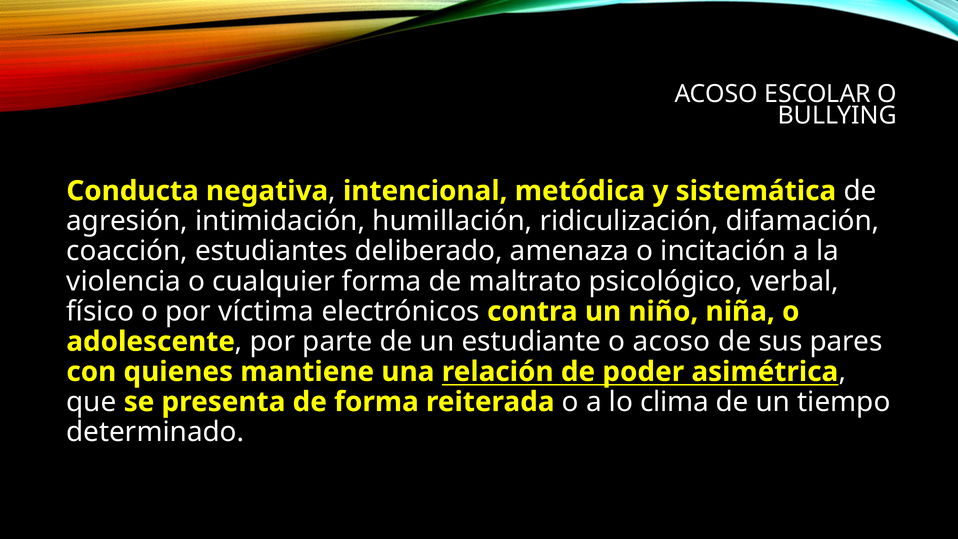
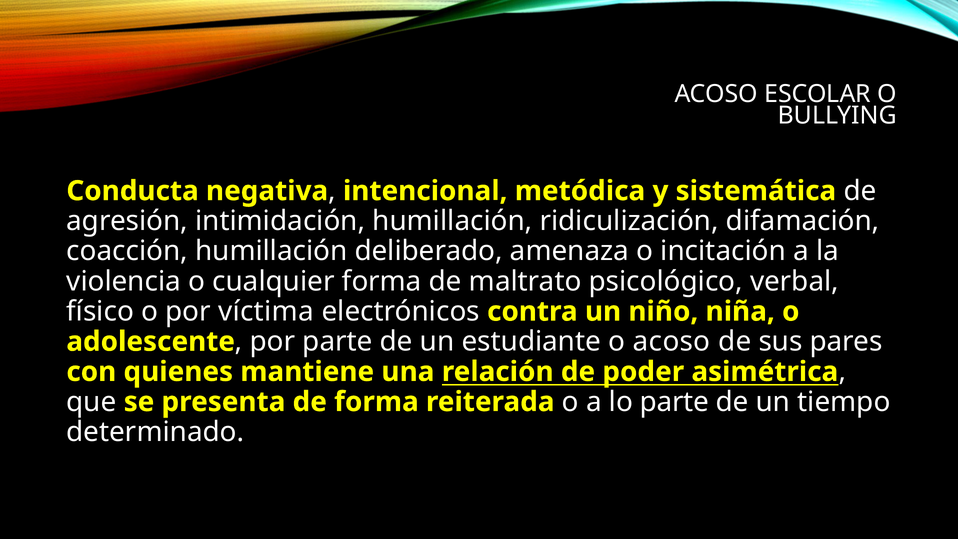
coacción estudiantes: estudiantes -> humillación (271, 251)
lo clima: clima -> parte (674, 402)
